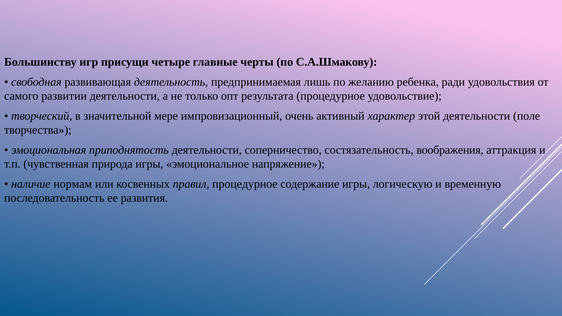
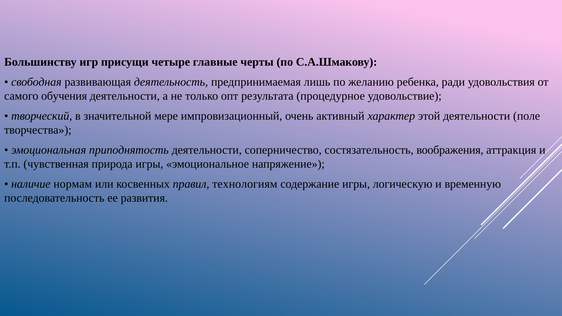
развитии: развитии -> обучения (64, 96)
правил процедурное: процедурное -> технологиям (245, 184)
